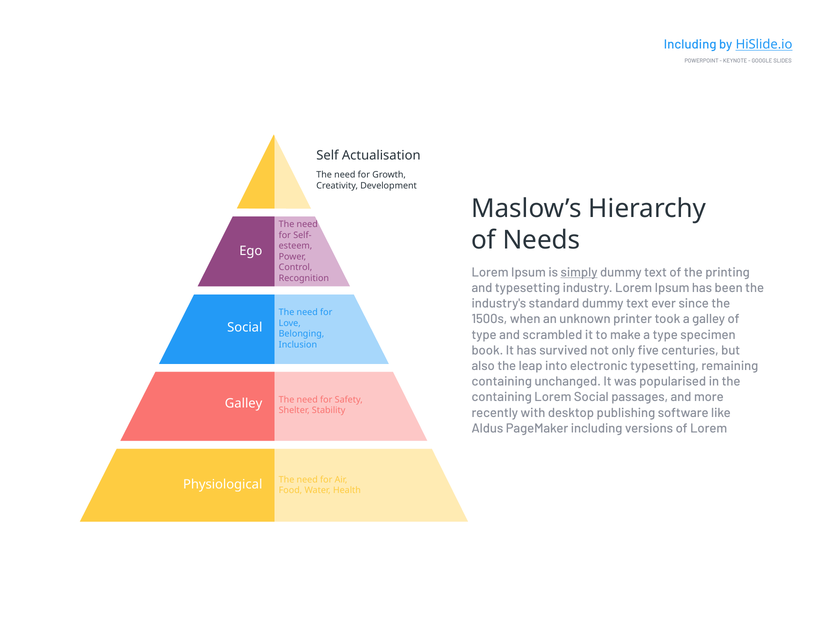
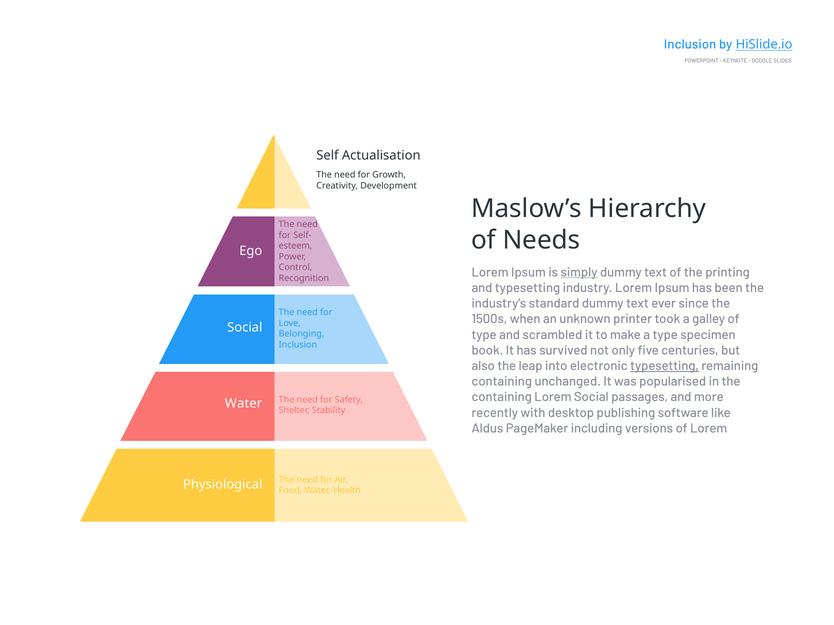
Including: Including -> Inclusion (690, 44)
typesetting underline: none -> present (665, 366)
Galley: Galley -> Water (244, 404)
